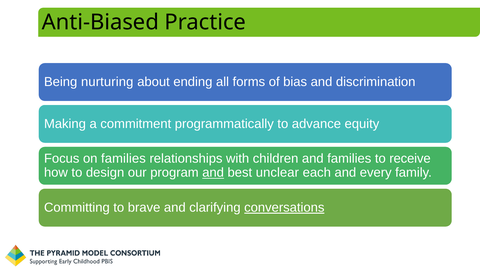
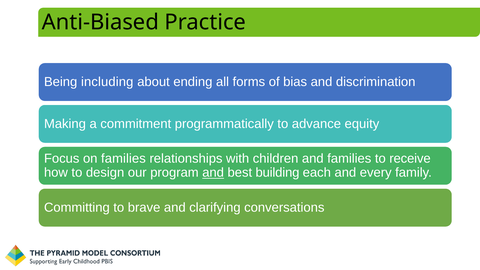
nurturing: nurturing -> including (107, 82)
unclear: unclear -> building (277, 173)
conversations underline: present -> none (284, 208)
